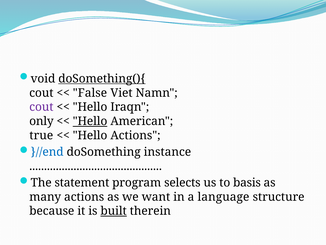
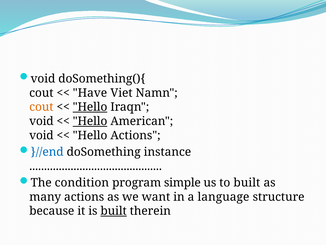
doSomething(){ underline: present -> none (102, 79)
False: False -> Have (90, 93)
cout colour: purple -> orange (41, 107)
Hello underline: none -> present (90, 107)
only: only -> void (41, 121)
true: true -> void (41, 135)
statement: statement -> condition (82, 182)
selects: selects -> simple (182, 182)
to basis: basis -> built (247, 182)
